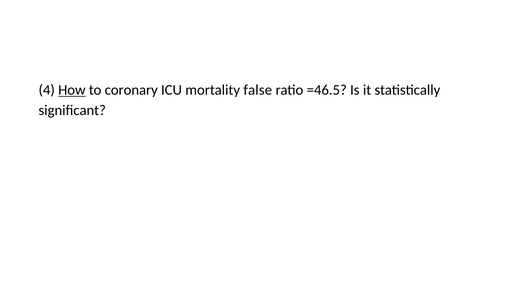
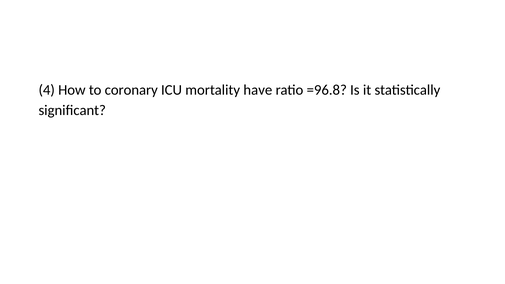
How underline: present -> none (72, 90)
false: false -> have (258, 90)
=46.5: =46.5 -> =96.8 (327, 90)
